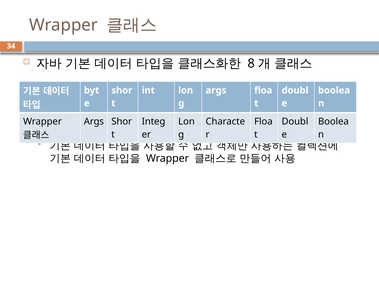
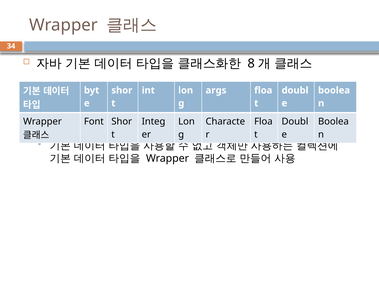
Args: Args -> Font (94, 122)
